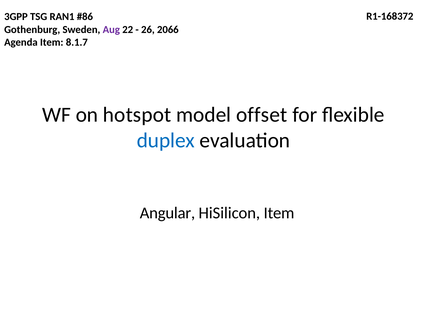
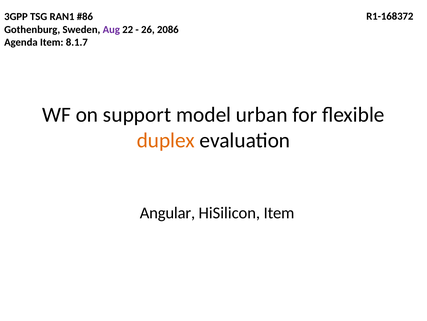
2066: 2066 -> 2086 (168, 29)
hotspot: hotspot -> support (137, 114)
offset: offset -> urban (262, 114)
duplex colour: blue -> orange (166, 140)
